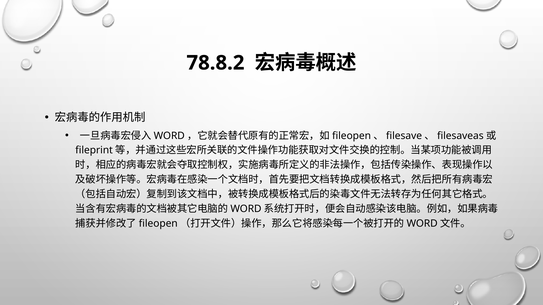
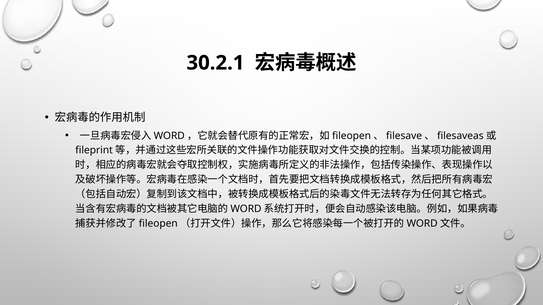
78.8.2: 78.8.2 -> 30.2.1 (215, 63)
